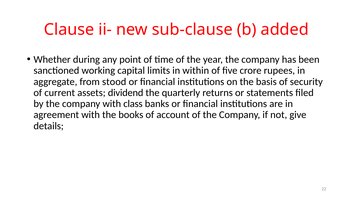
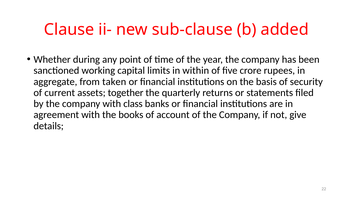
stood: stood -> taken (114, 82)
dividend: dividend -> together (126, 93)
